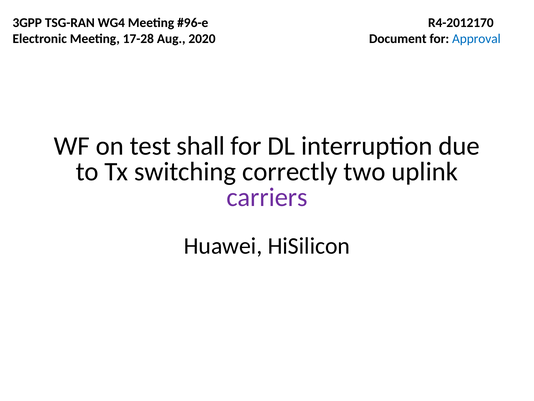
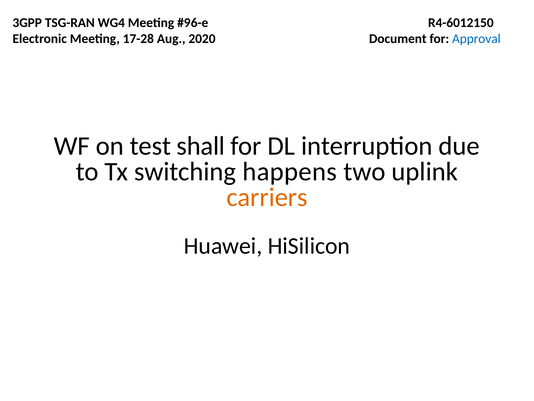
R4-2012170: R4-2012170 -> R4-6012150 (461, 23)
correctly: correctly -> happens (290, 171)
carriers colour: purple -> orange (267, 197)
